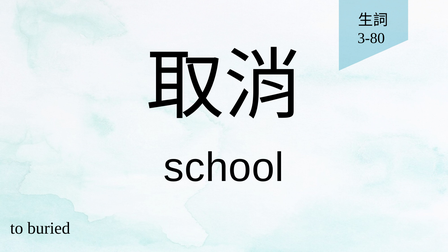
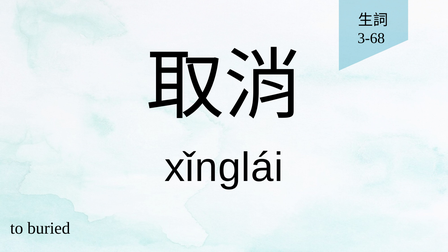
3-80: 3-80 -> 3-68 (371, 38)
school: school -> xǐnglái (224, 167)
